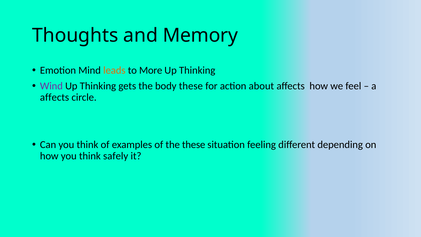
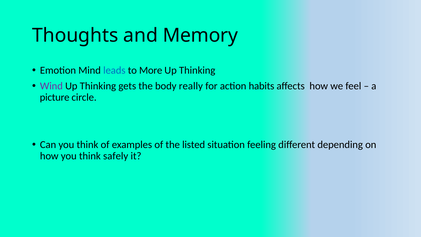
leads colour: orange -> blue (114, 70)
body these: these -> really (191, 86)
about: about -> habits (261, 86)
affects: affects -> picture (55, 97)
the these: these -> listed (194, 145)
